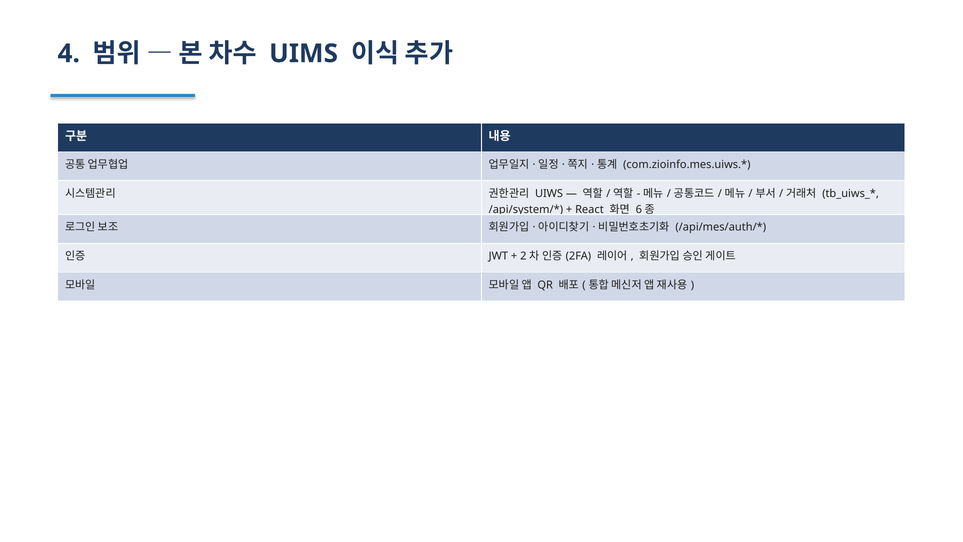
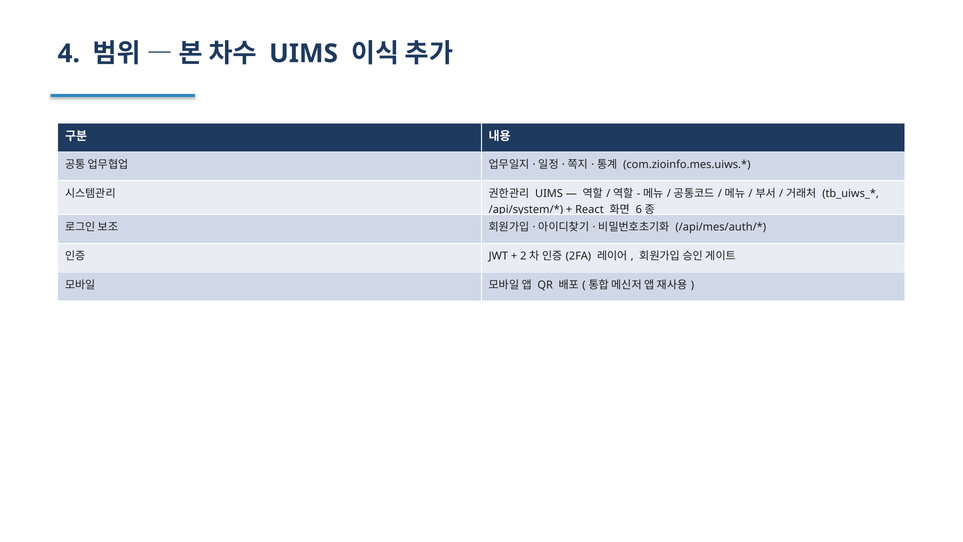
UIWS: UIWS -> UIMS (549, 193)
